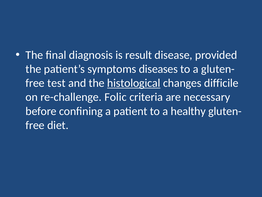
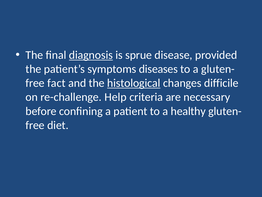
diagnosis underline: none -> present (91, 55)
result: result -> sprue (139, 55)
test: test -> fact (56, 83)
Folic: Folic -> Help (116, 97)
